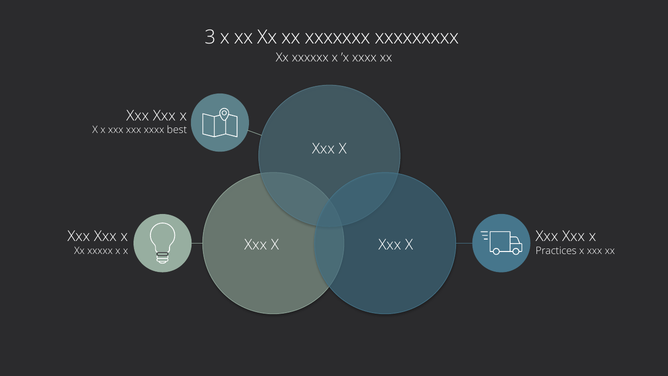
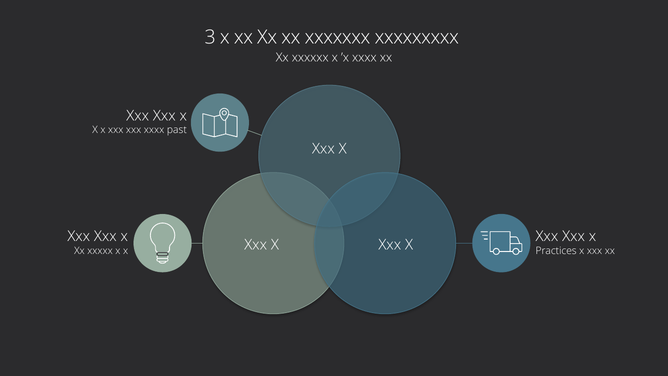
best: best -> past (177, 130)
